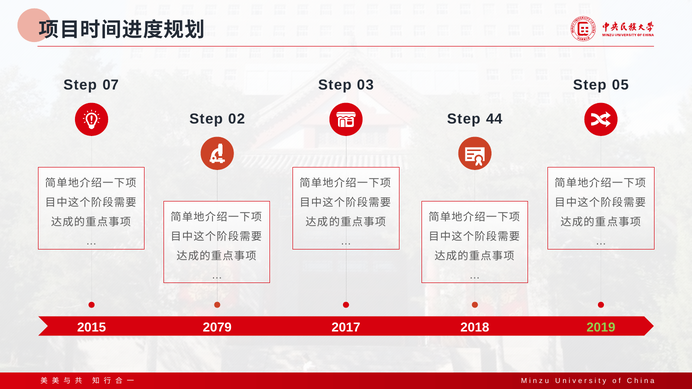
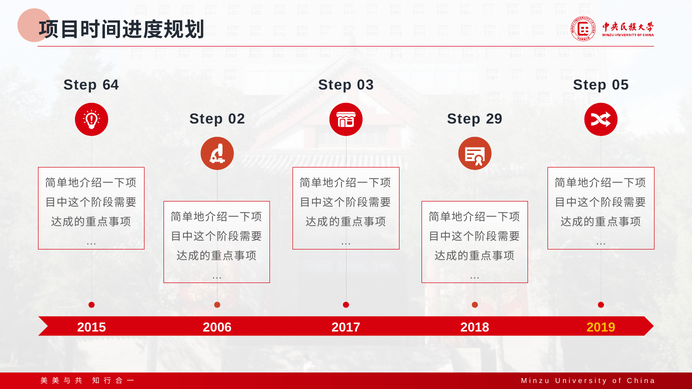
07: 07 -> 64 (111, 85)
44: 44 -> 29 (494, 119)
2079: 2079 -> 2006 (217, 328)
2019 colour: light green -> yellow (601, 328)
